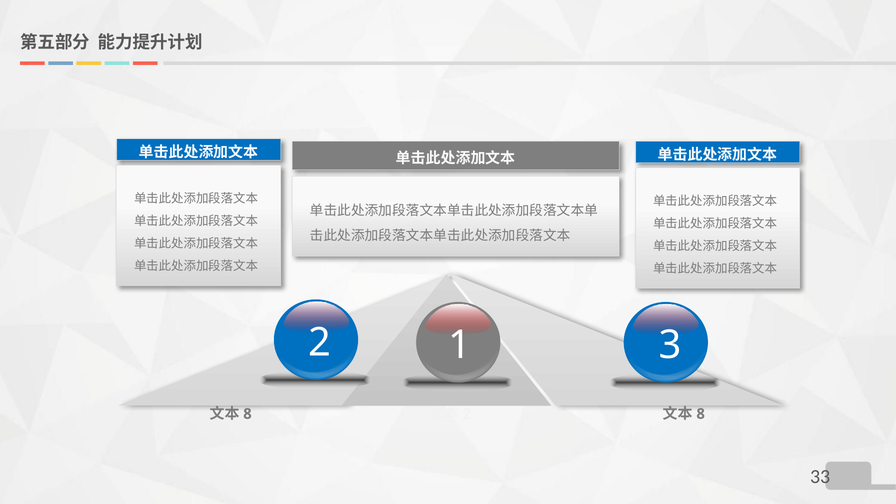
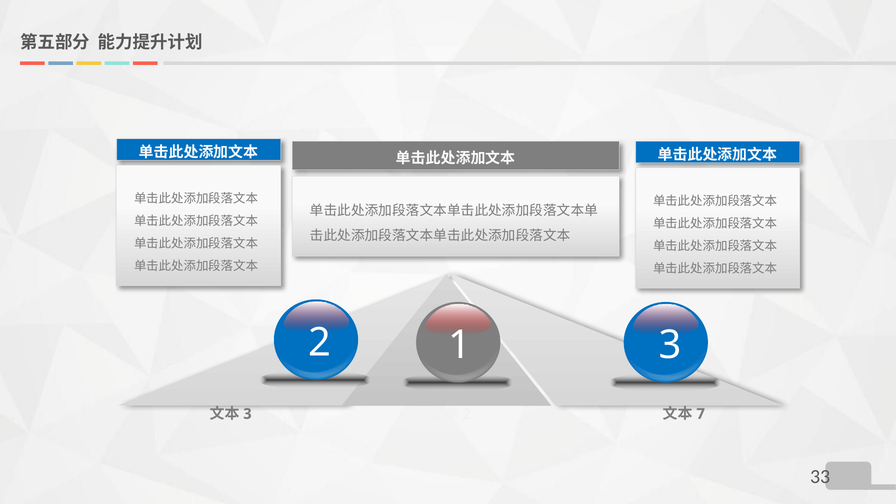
8: 8 -> 3 (247, 414)
8: 8 -> 7 (701, 414)
